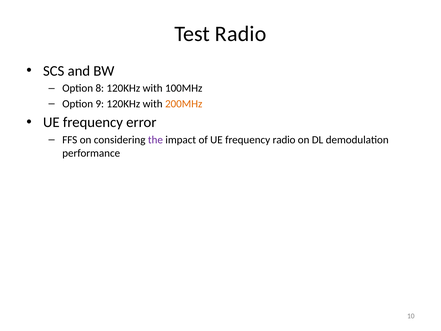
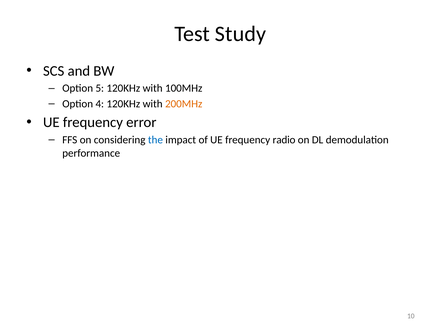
Test Radio: Radio -> Study (241, 34)
8: 8 -> 5 (100, 88)
9: 9 -> 4 (100, 104)
the colour: purple -> blue (155, 140)
